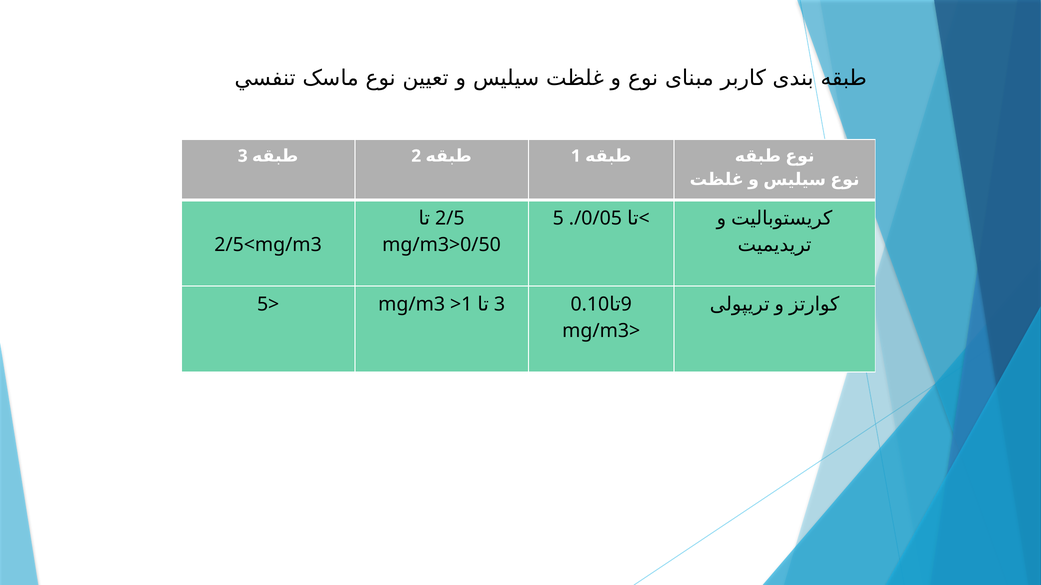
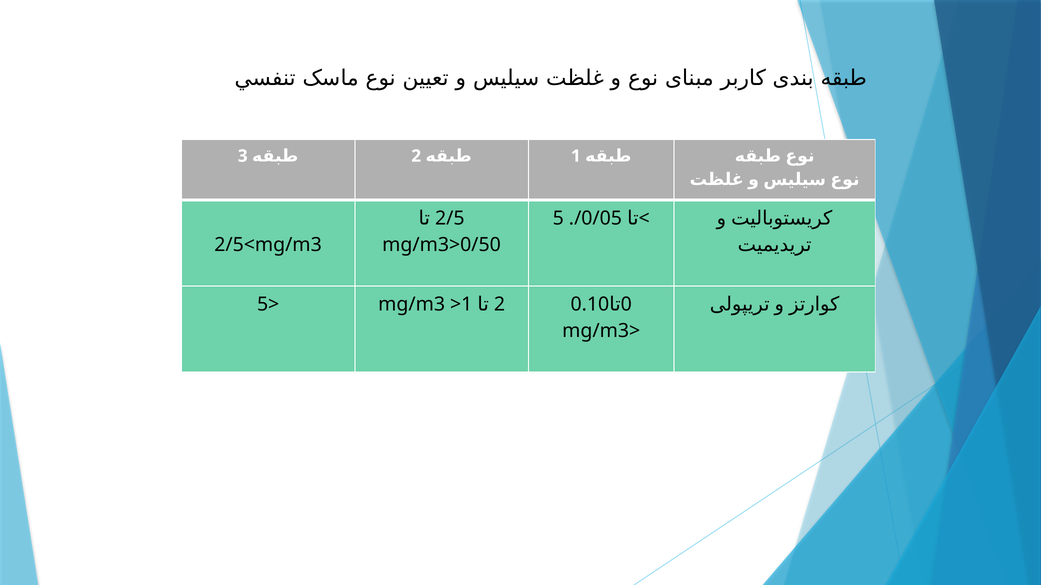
5 3: 3 -> 2 (499, 305)
9: 9 -> 0 (626, 305)
